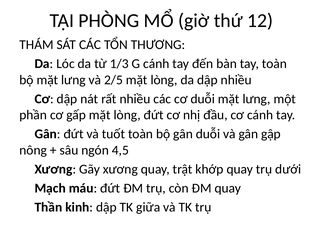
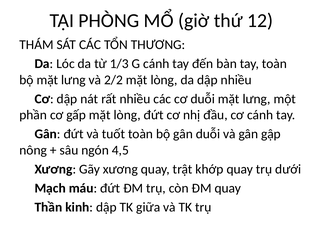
2/5: 2/5 -> 2/2 (114, 80)
